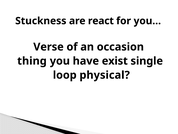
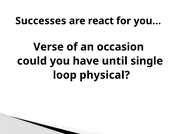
Stuckness: Stuckness -> Successes (41, 21)
thing: thing -> could (32, 61)
exist: exist -> until (115, 61)
